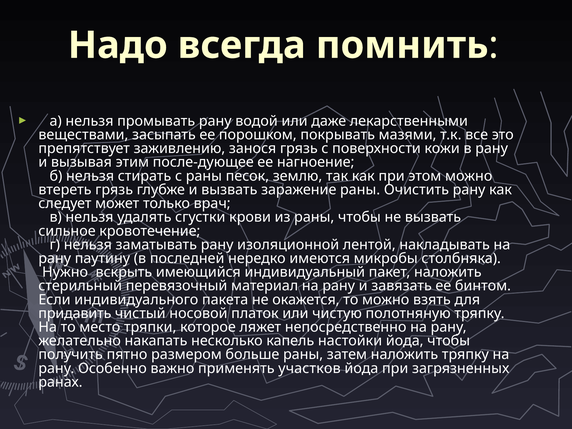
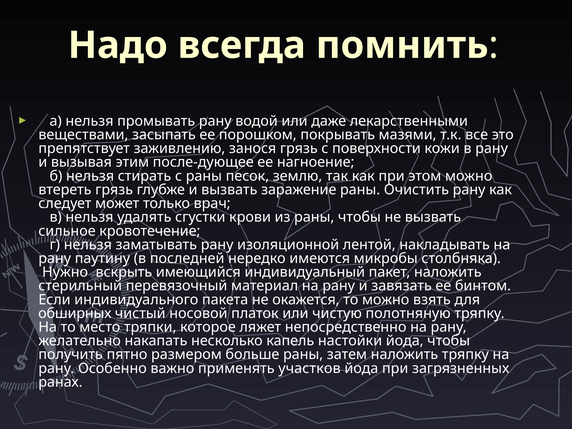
придавить: придавить -> обширных (75, 313)
